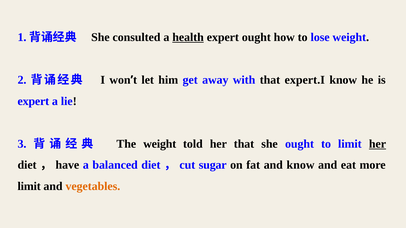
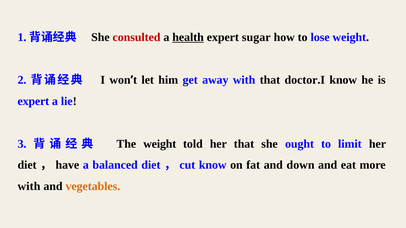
consulted colour: black -> red (137, 37)
expert ought: ought -> sugar (256, 37)
expert.I: expert.I -> doctor.I (305, 80)
her underline: present -> none (377, 144)
sugar: sugar -> know (213, 165)
and know: know -> down (301, 165)
limit: limit -> with (29, 187)
